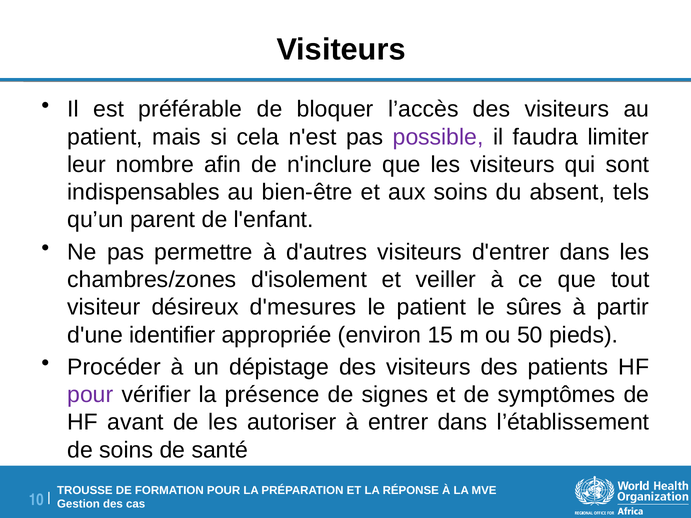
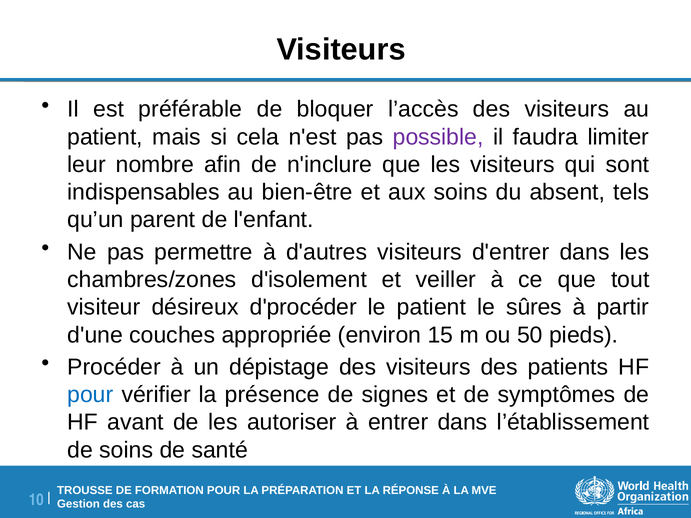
d'mesures: d'mesures -> d'procéder (303, 307)
identifier: identifier -> couches (172, 335)
pour colour: purple -> blue (90, 395)
